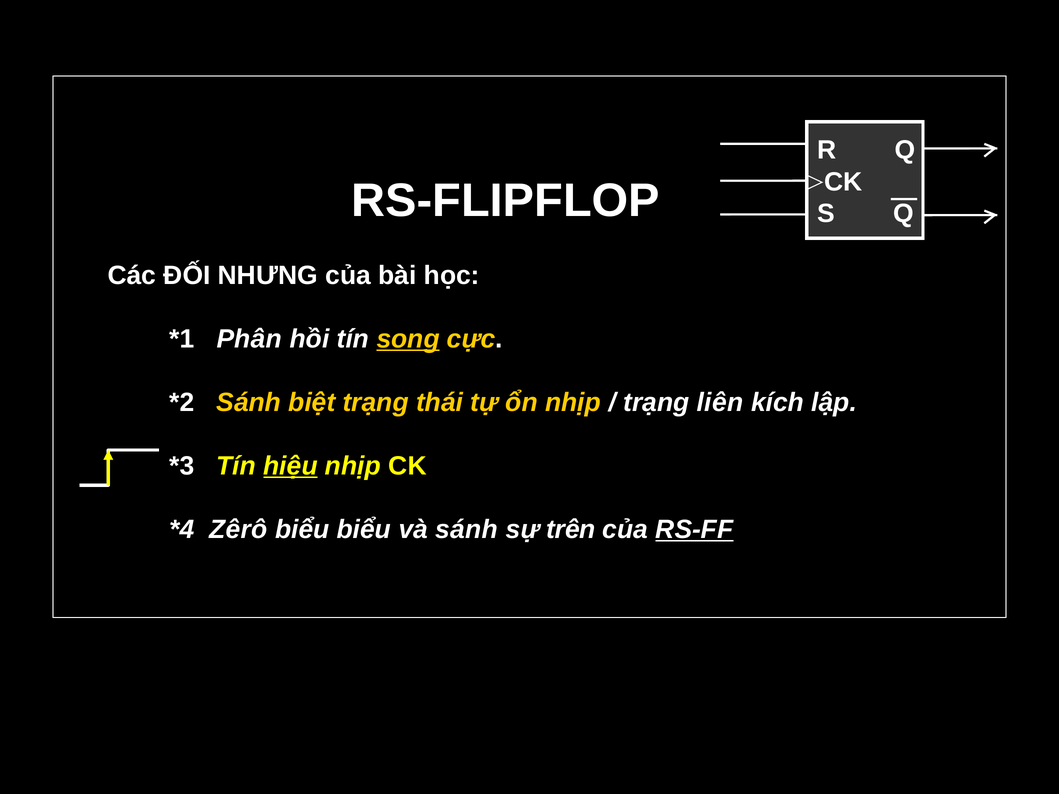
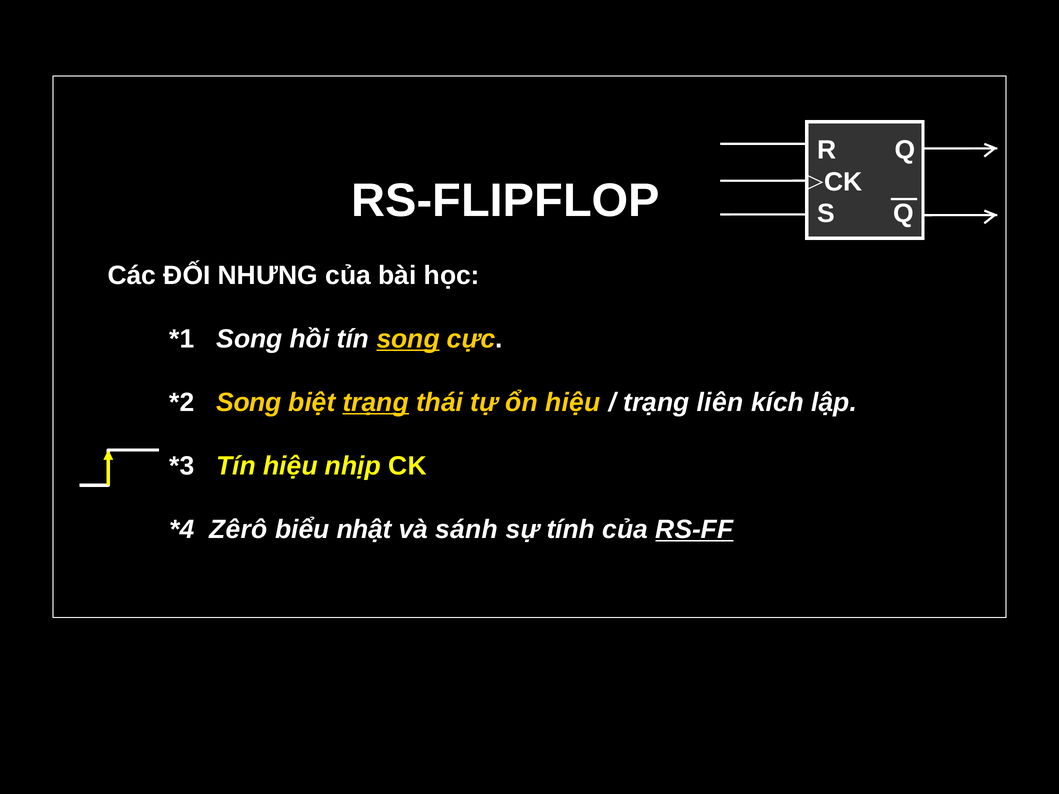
Phân: Phân -> Song (249, 339)
Sánh: Sánh -> Song (249, 403)
trạng underline: none -> present (376, 403)
ổn nhịp: nhịp -> hiệu (573, 403)
hiệu underline: present -> none (290, 466)
biểu biểu: biểu -> nhật (364, 530)
trên: trên -> tính (571, 530)
